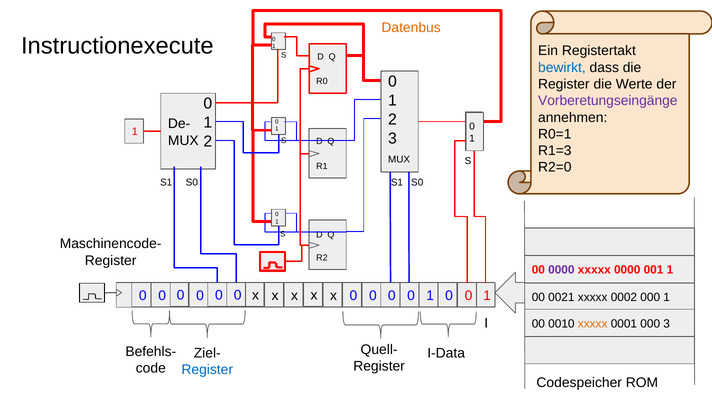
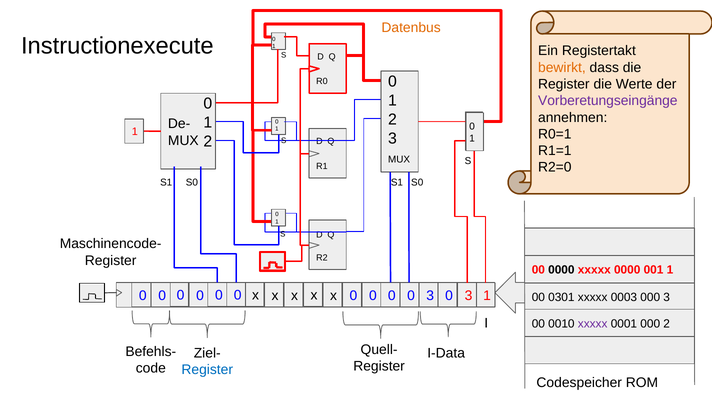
bewirkt colour: blue -> orange (562, 67)
R1=3: R1=3 -> R1=1 (555, 151)
0000 colour: purple -> black (561, 270)
1: 1 -> 3 (430, 295)
0: 0 -> 3 (469, 295)
0021: 0021 -> 0301 (561, 297)
0002: 0002 -> 0003 (624, 297)
000 1: 1 -> 3 (667, 297)
xxxxx colour: orange -> purple (593, 323)
000 3: 3 -> 2 (667, 323)
